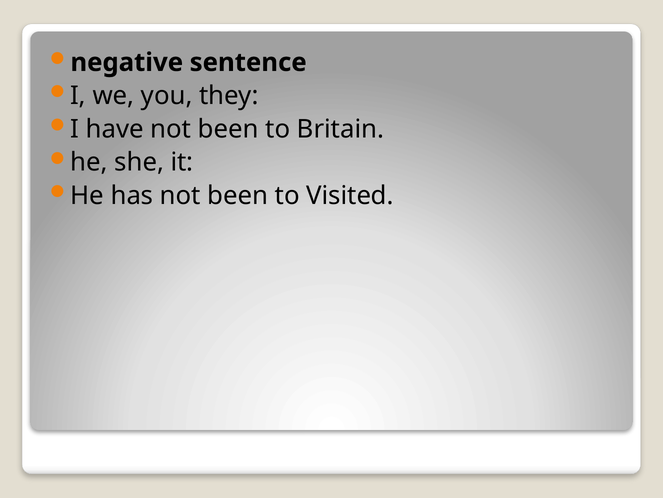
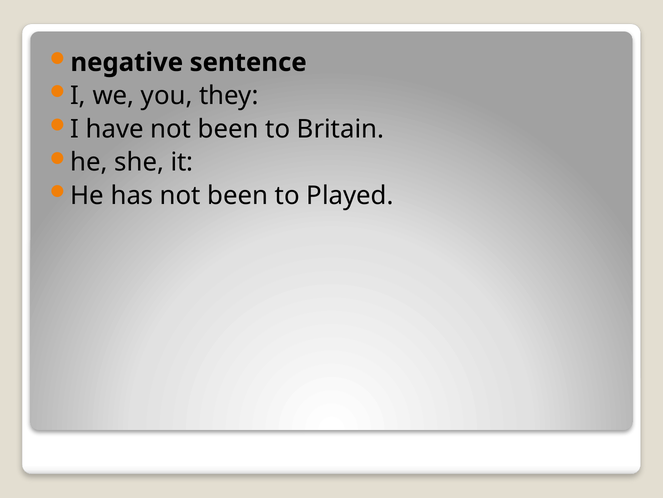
Visited: Visited -> Played (350, 195)
